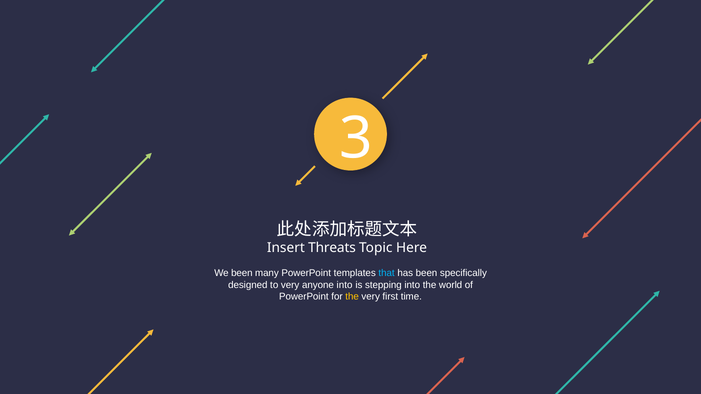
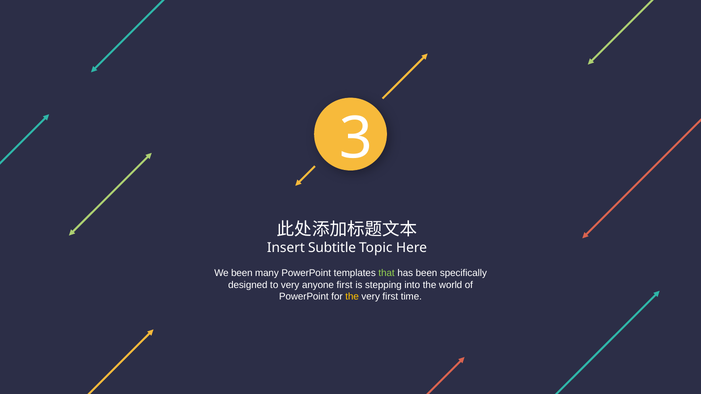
Threats: Threats -> Subtitle (332, 248)
that colour: light blue -> light green (387, 273)
anyone into: into -> first (345, 285)
